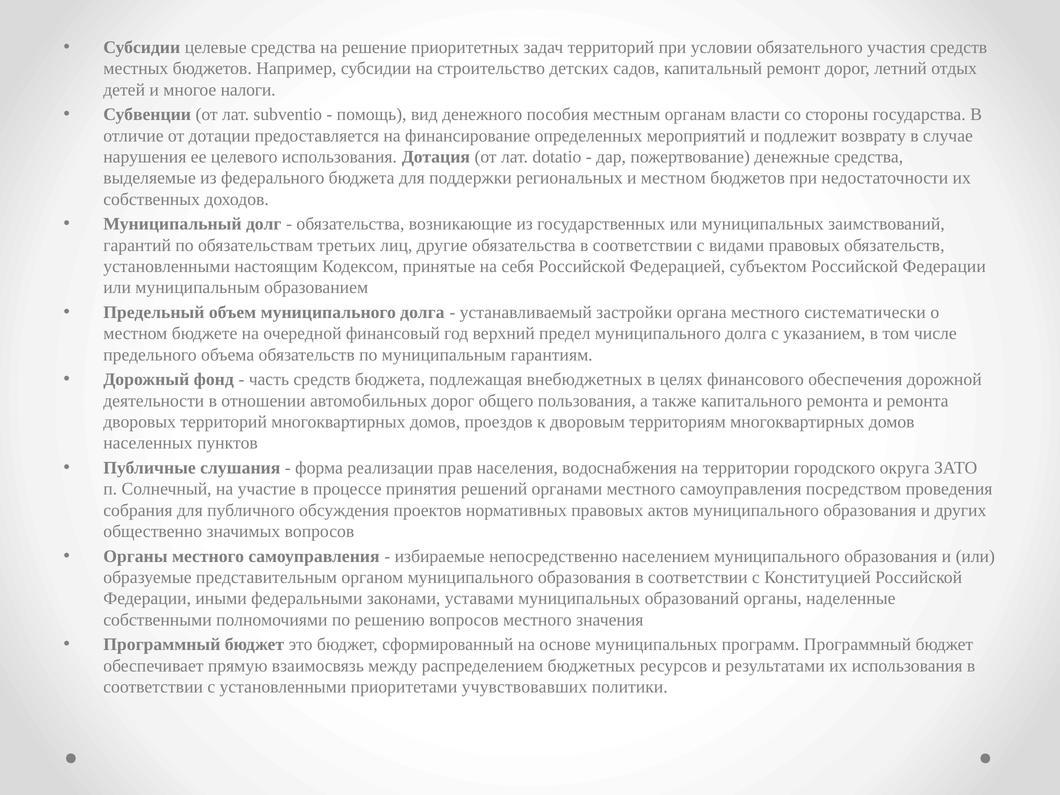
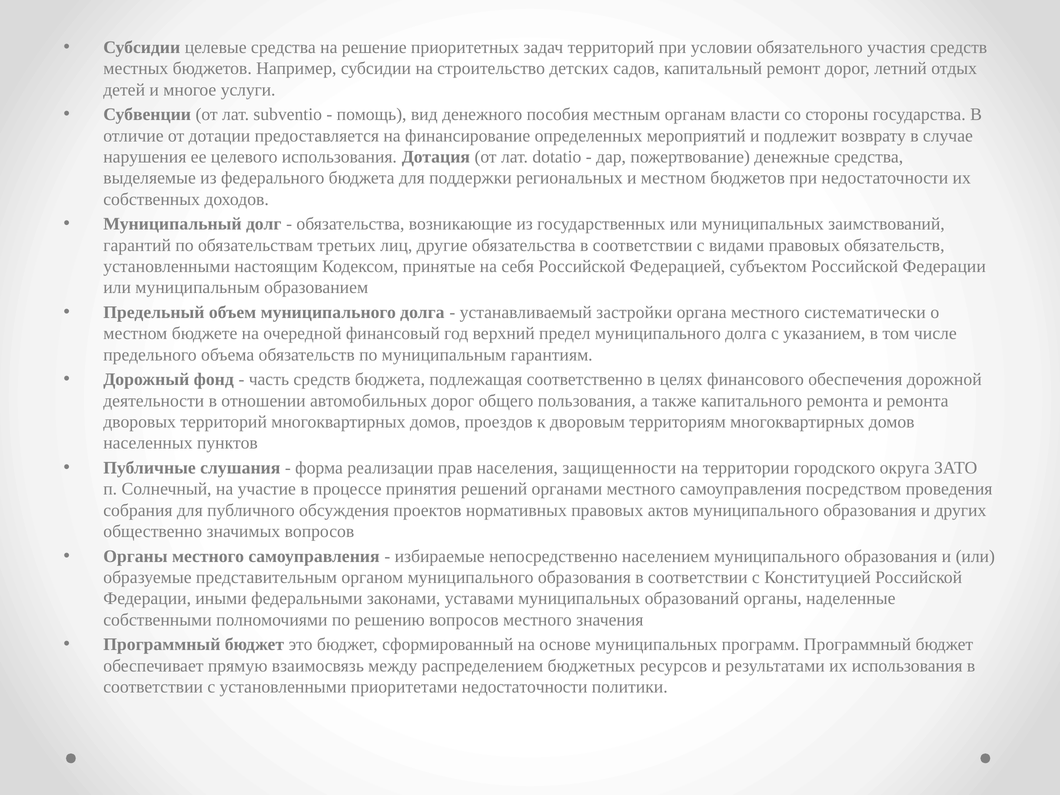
налоги: налоги -> услуги (248, 90)
внебюджетных: внебюджетных -> соответственно (585, 380)
водоснабжения: водоснабжения -> защищенности (619, 468)
приоритетами учувствовавших: учувствовавших -> недостаточности (525, 687)
